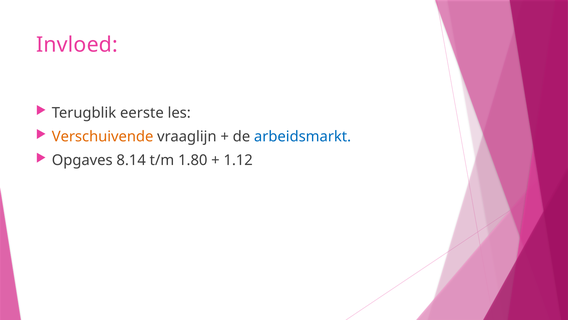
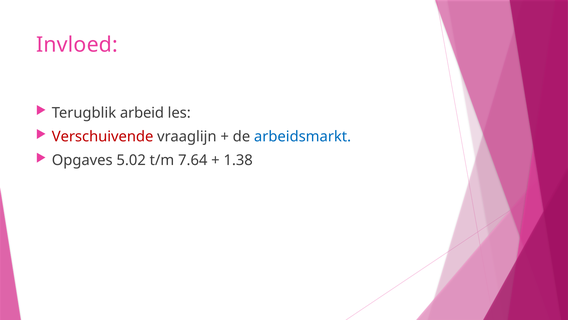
eerste: eerste -> arbeid (142, 113)
Verschuivende colour: orange -> red (103, 136)
8.14: 8.14 -> 5.02 (131, 160)
1.80: 1.80 -> 7.64 (193, 160)
1.12: 1.12 -> 1.38 (238, 160)
